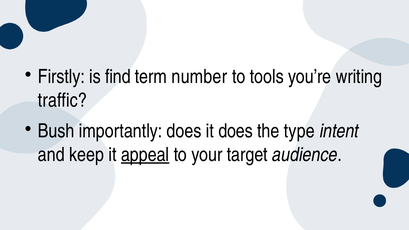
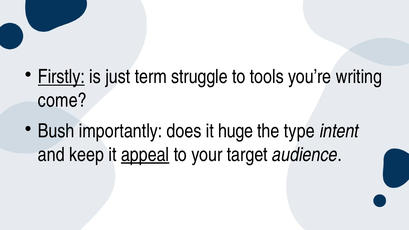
Firstly underline: none -> present (61, 77)
find: find -> just (118, 77)
number: number -> struggle (199, 77)
traffic: traffic -> come (62, 100)
it does: does -> huge (236, 131)
